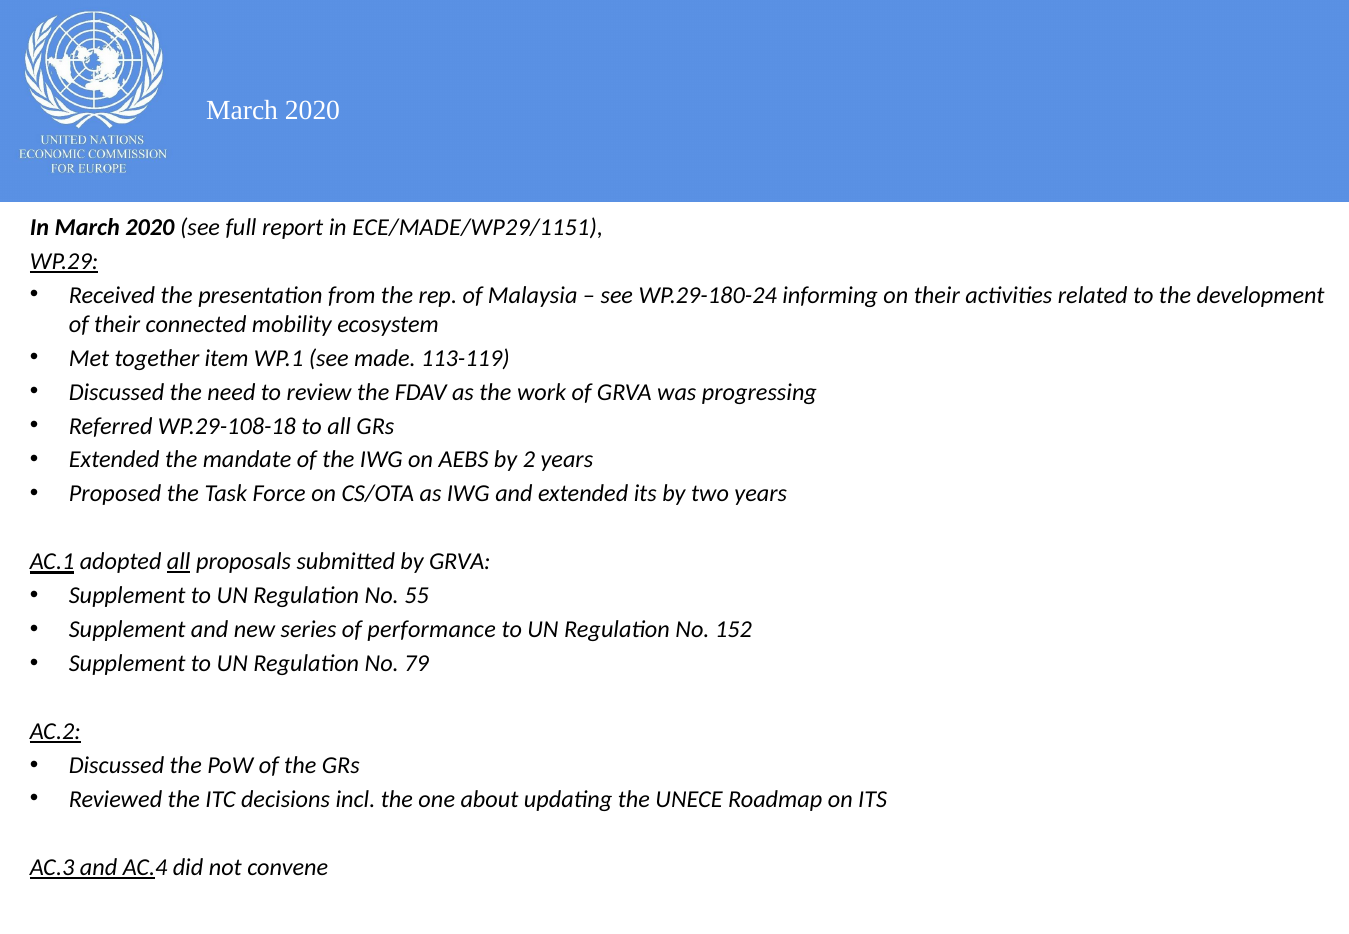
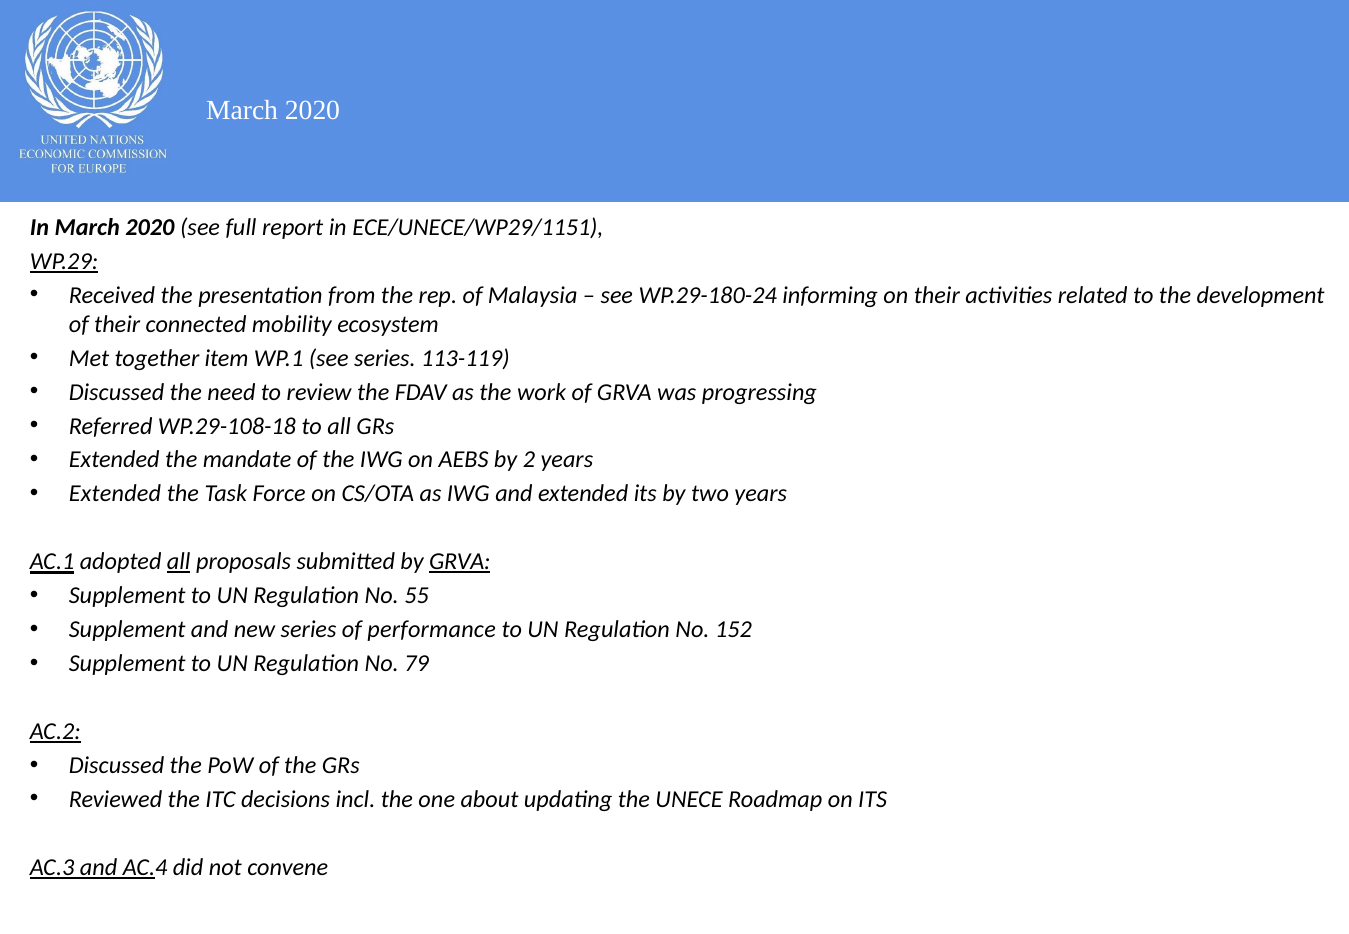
ECE/MADE/WP29/1151: ECE/MADE/WP29/1151 -> ECE/UNECE/WP29/1151 (478, 227)
see made: made -> series (385, 358)
Proposed: Proposed -> Extended (115, 494)
GRVA underline: none -> present (460, 562)
